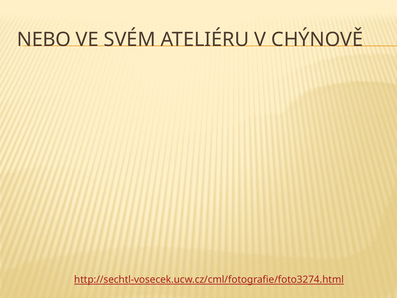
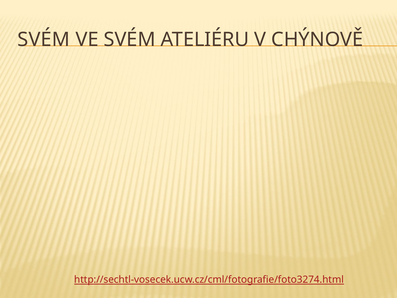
NEBO: NEBO -> SVÉM (44, 39)
